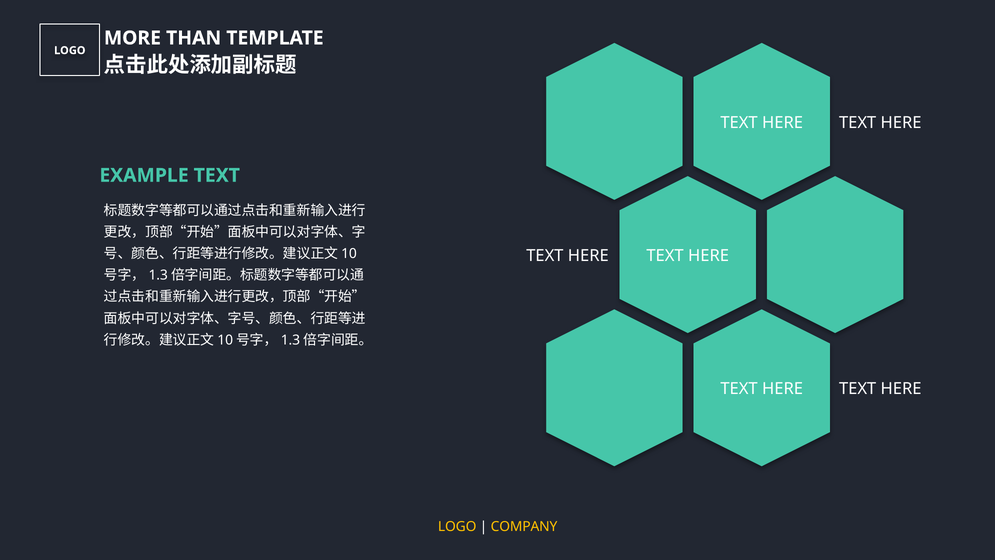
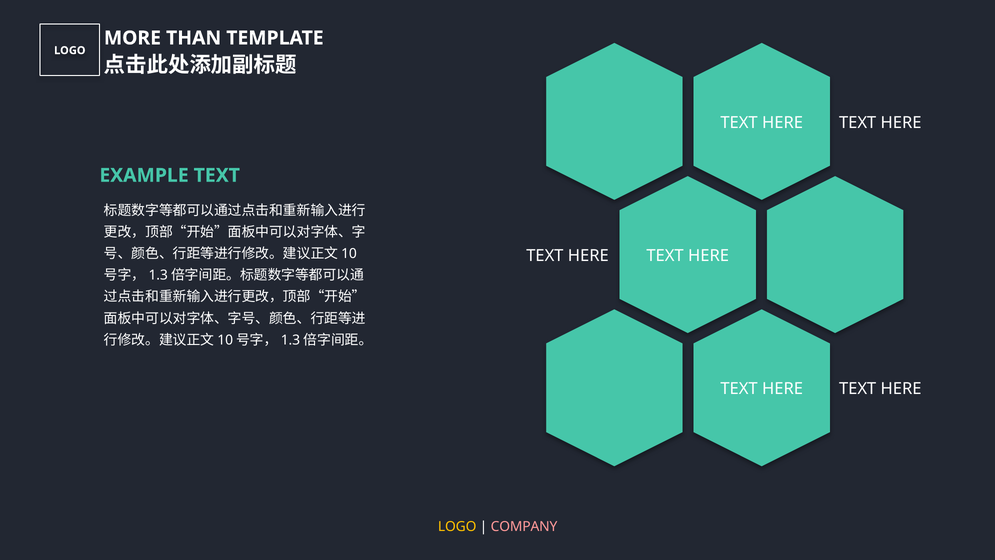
COMPANY colour: yellow -> pink (524, 526)
